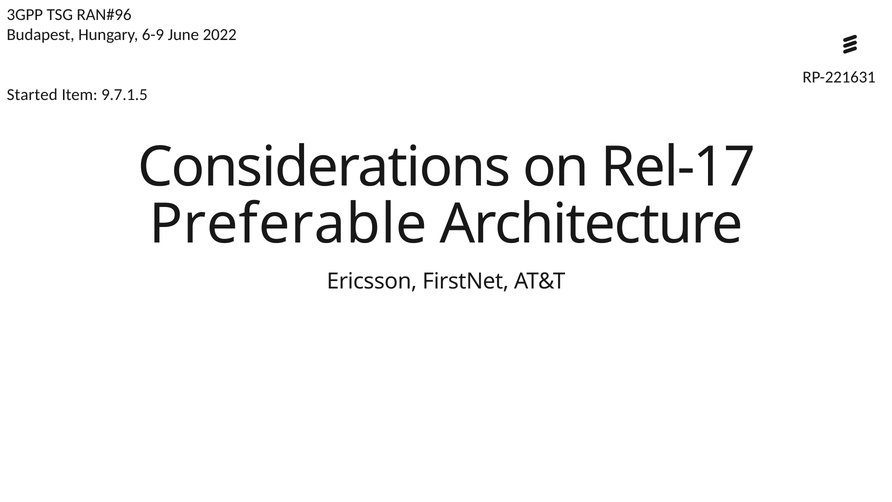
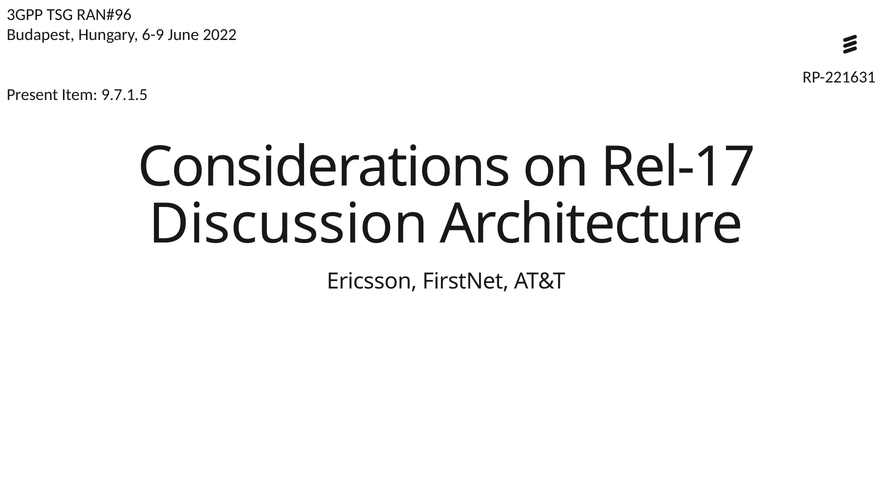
Started: Started -> Present (32, 95)
Preferable: Preferable -> Discussion (289, 224)
